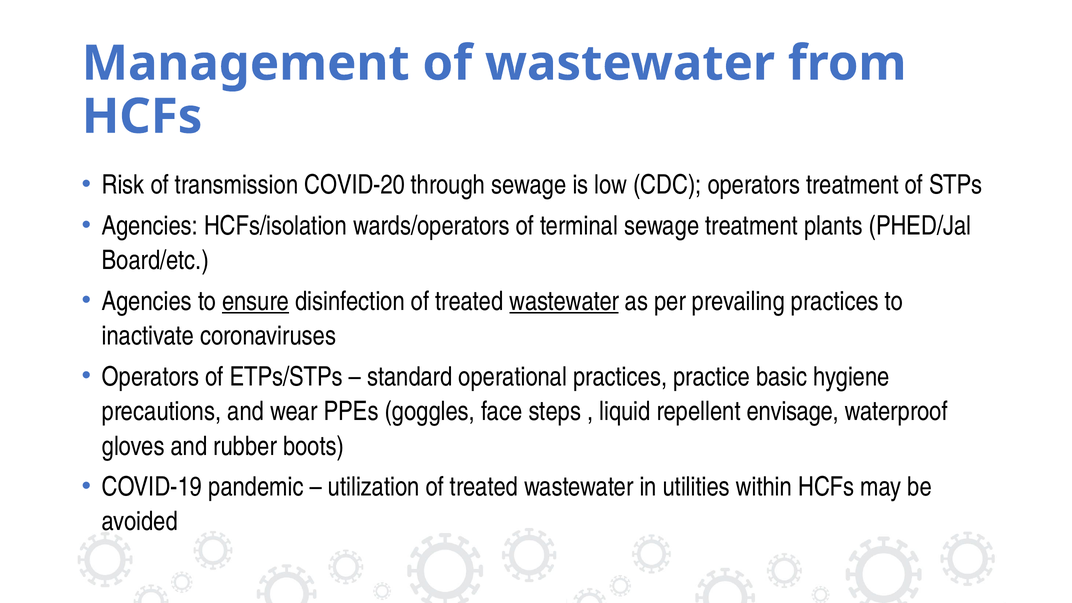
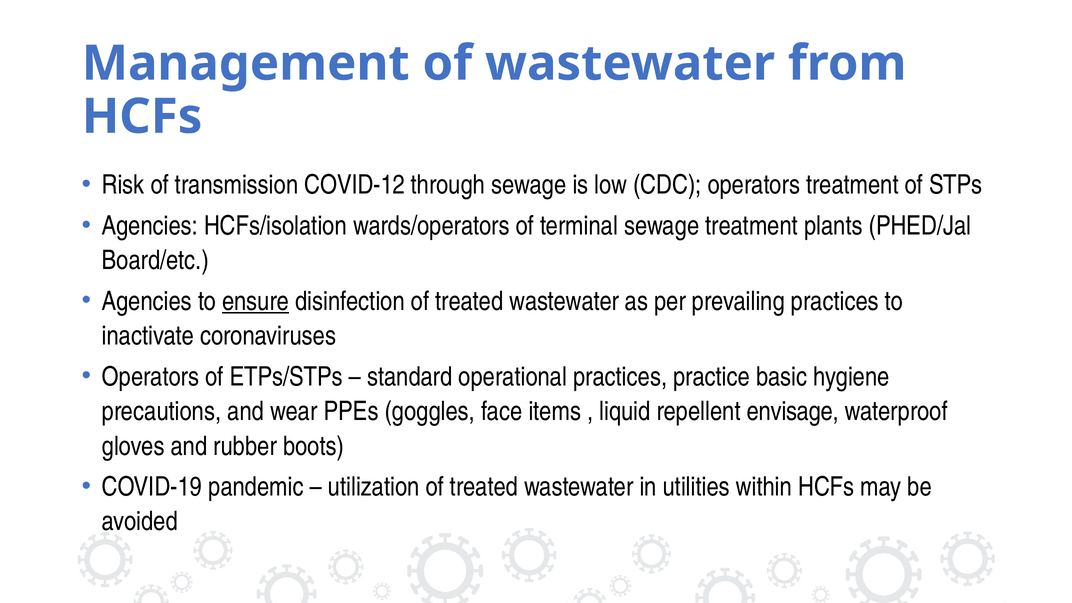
COVID-20: COVID-20 -> COVID-12 (355, 185)
wastewater underline: present -> none (564, 301)
steps: steps -> items (555, 411)
